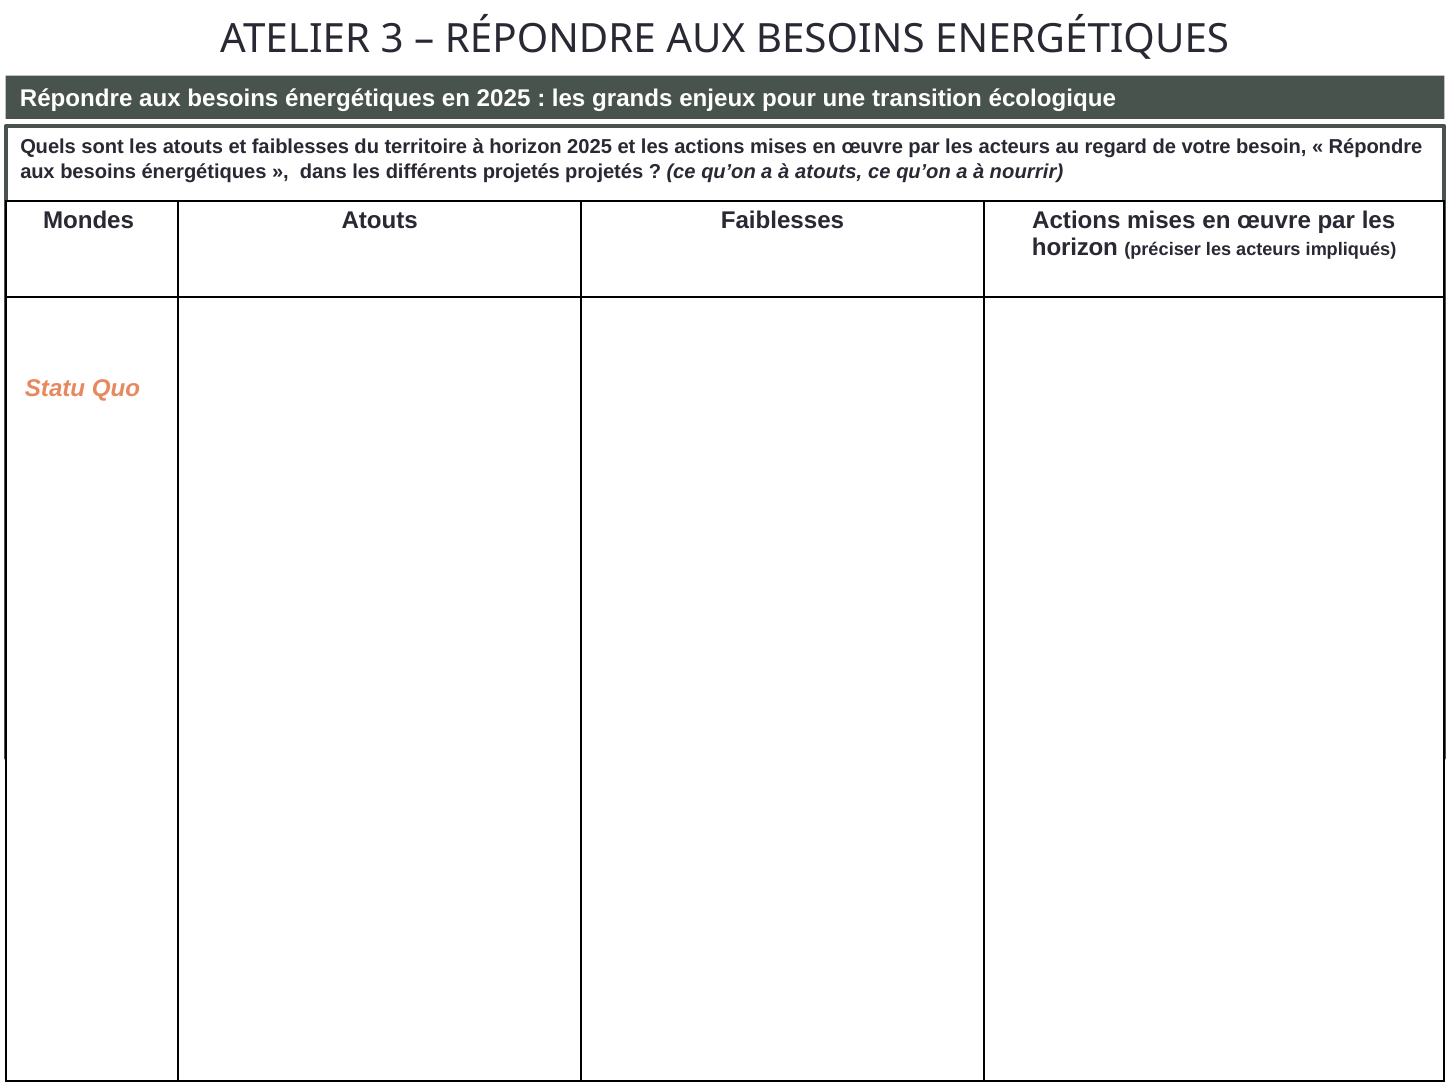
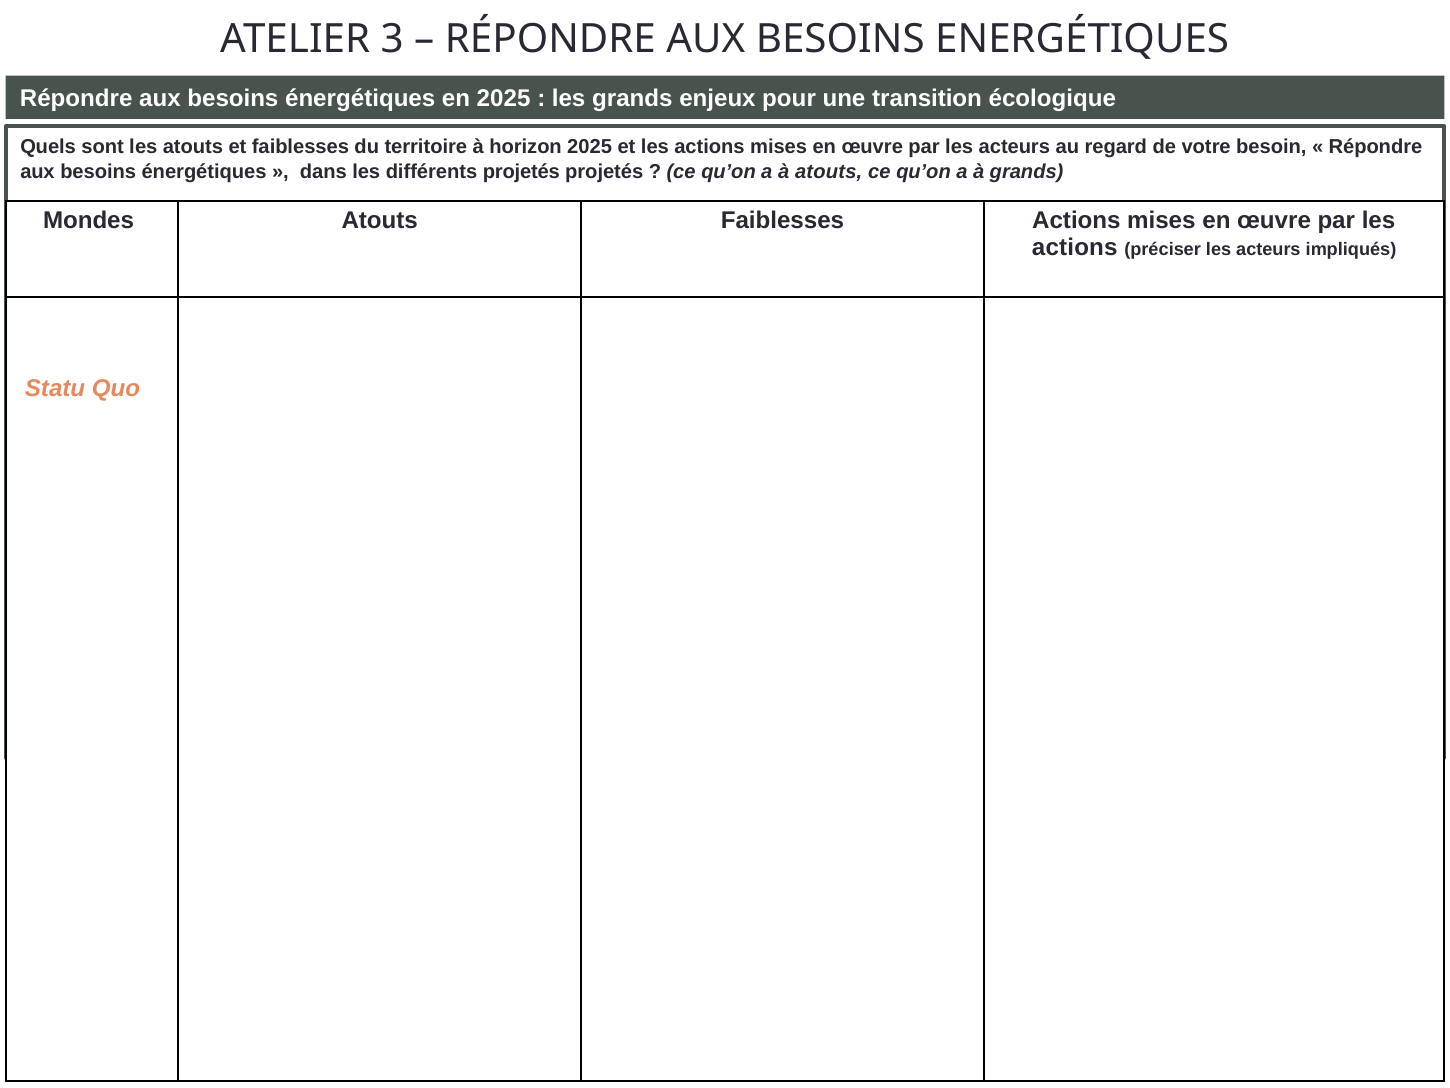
à nourrir: nourrir -> grands (1027, 171)
horizon: horizon -> actions (1075, 248)
